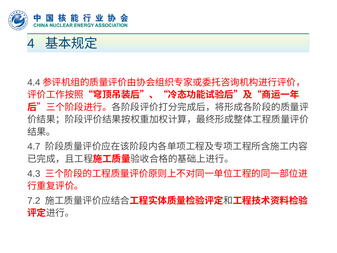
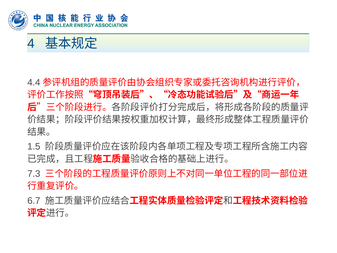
4.7: 4.7 -> 1.5 (34, 146)
4.3: 4.3 -> 7.3 (34, 174)
7.2: 7.2 -> 6.7 (34, 201)
